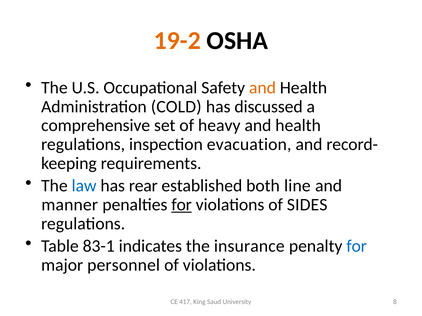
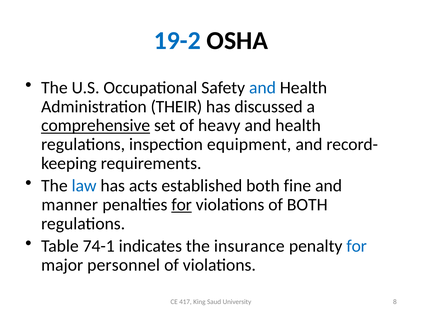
19-2 colour: orange -> blue (177, 41)
and colour: orange -> blue (262, 88)
COLD: COLD -> THEIR (176, 107)
comprehensive underline: none -> present (96, 126)
evacuation: evacuation -> equipment (249, 145)
rear: rear -> acts (143, 186)
line: line -> fine (297, 186)
of SIDES: SIDES -> BOTH (307, 205)
83-1: 83-1 -> 74-1 (99, 246)
